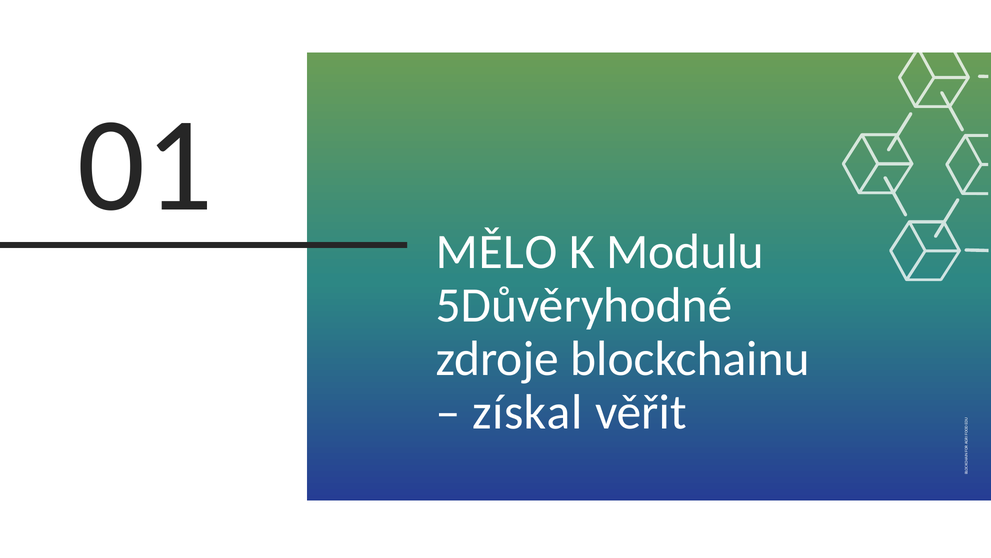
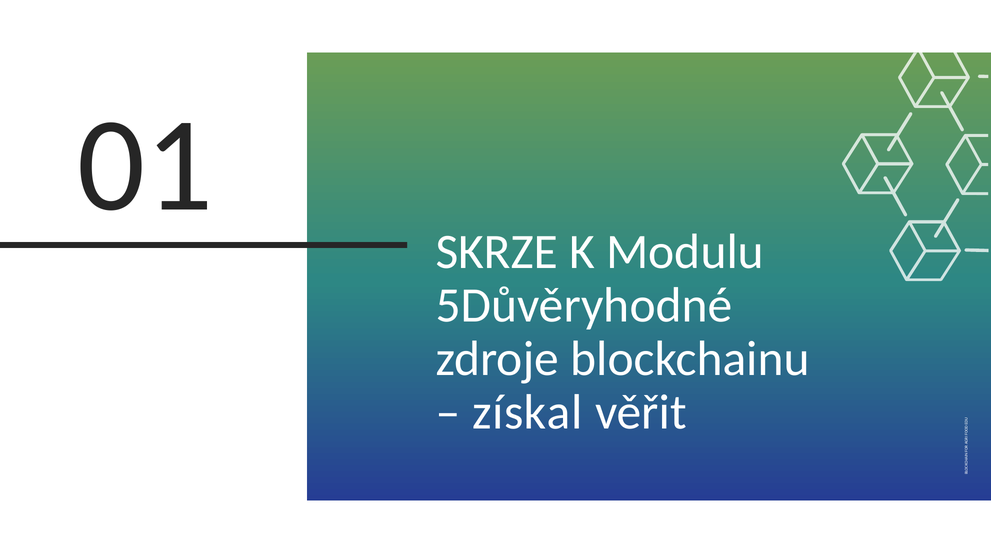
MĚLO: MĚLO -> SKRZE (497, 251)
